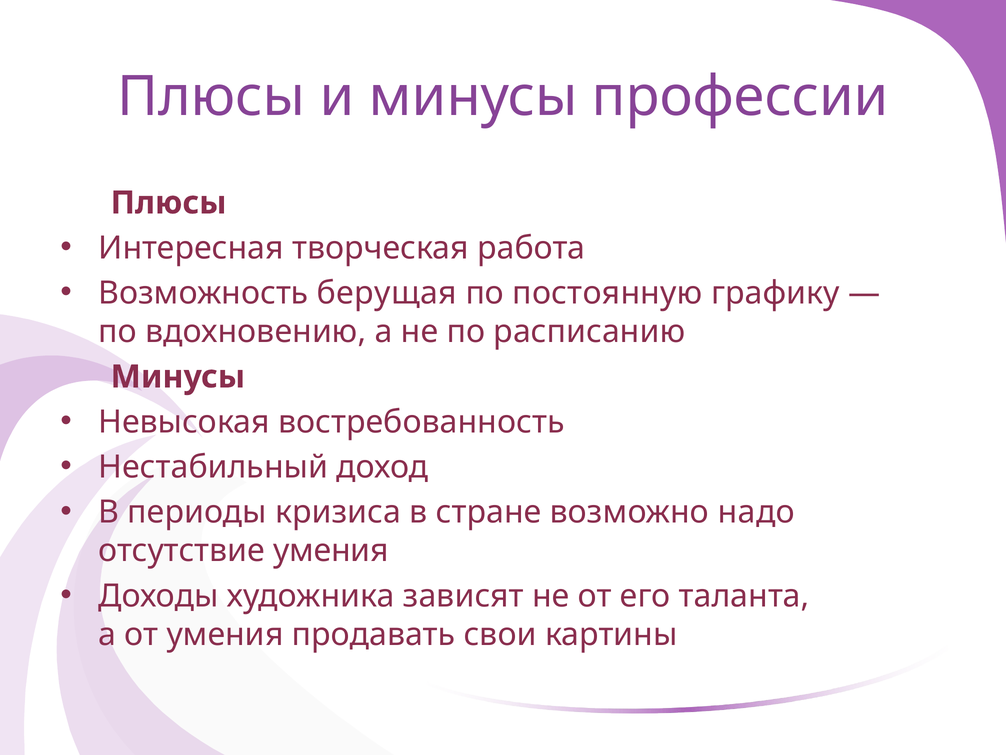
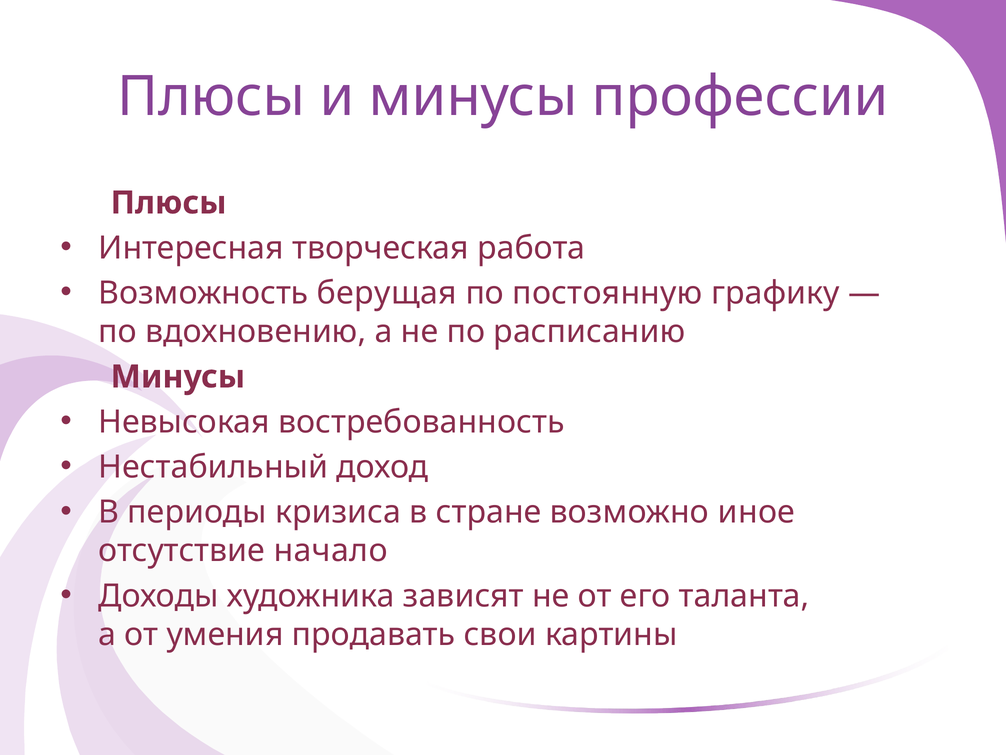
надо: надо -> иное (756, 512)
отсутствие умения: умения -> начало (331, 550)
